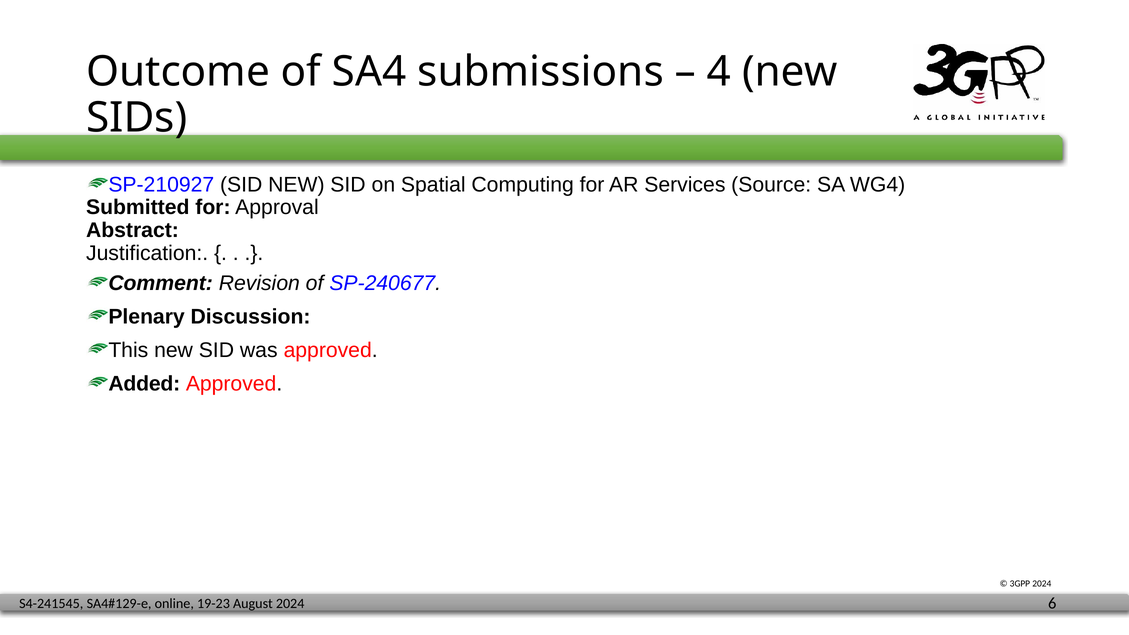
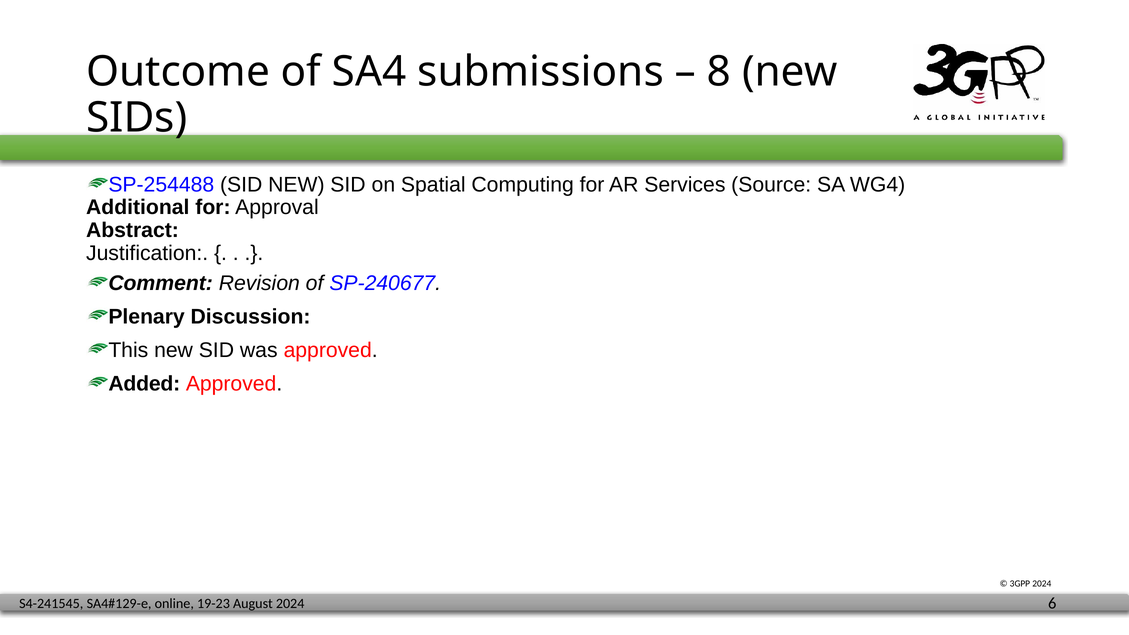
4: 4 -> 8 (719, 72)
SP-210927: SP-210927 -> SP-254488 (161, 185)
Submitted: Submitted -> Additional (138, 207)
